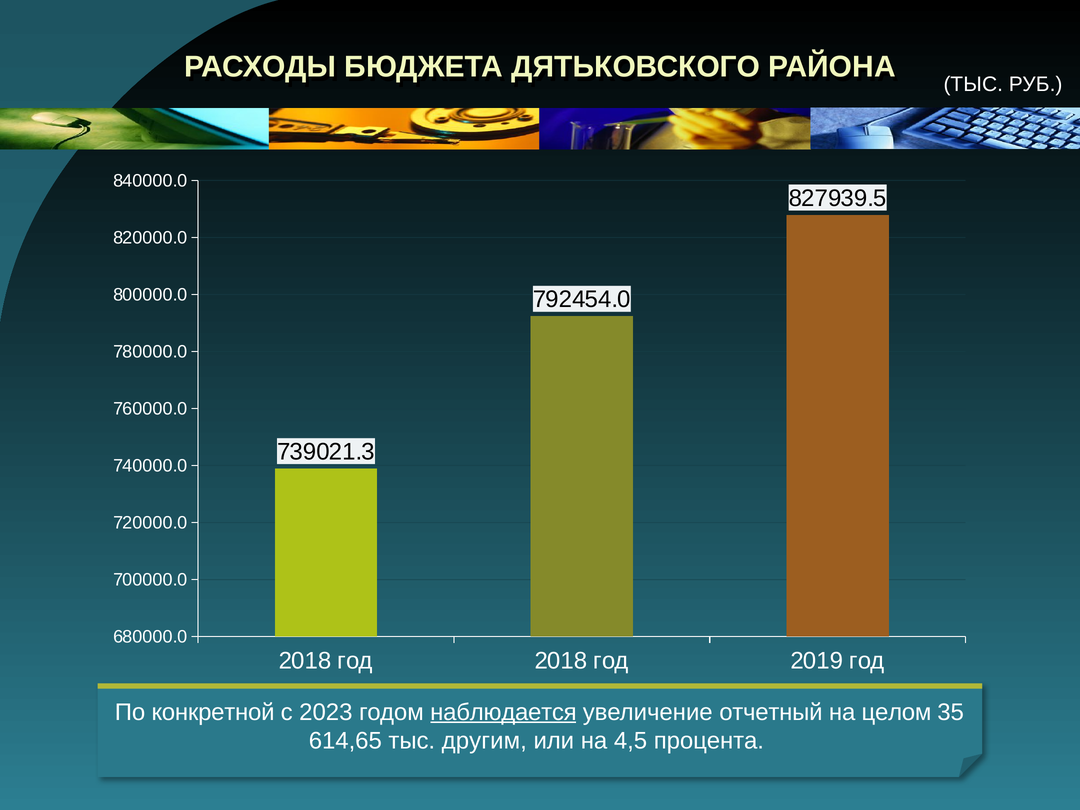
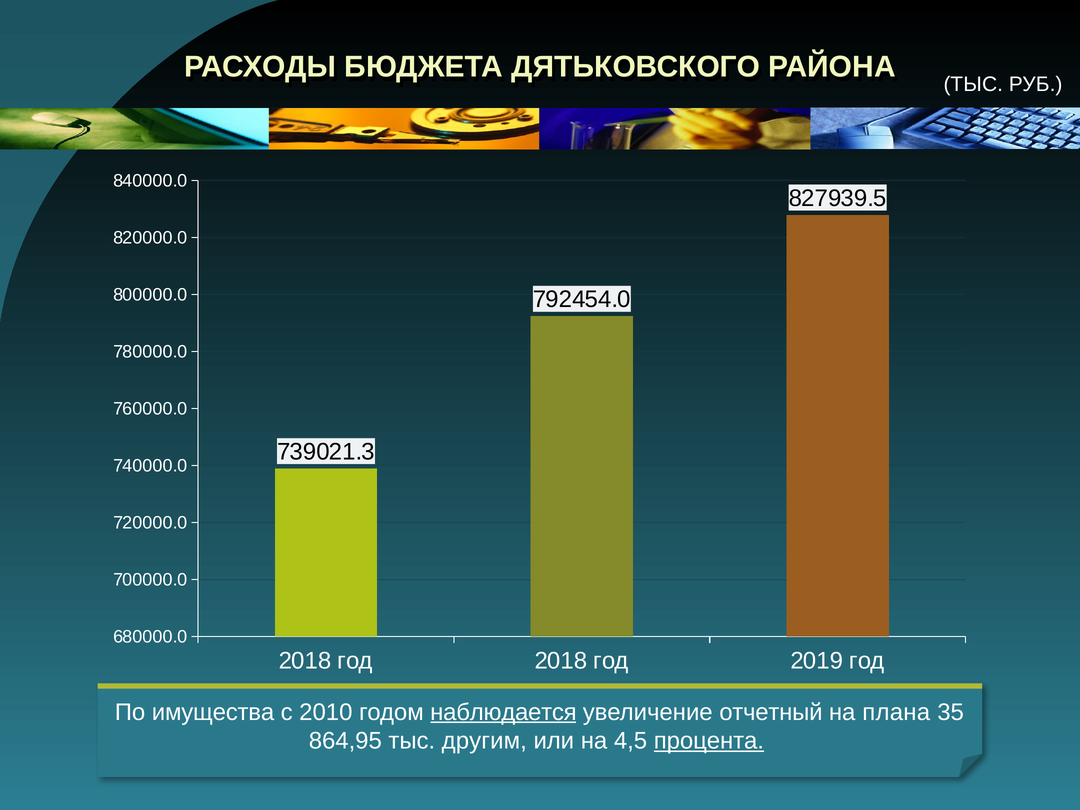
конкретной: конкретной -> имущества (213, 712)
2023: 2023 -> 2010 (326, 712)
целом: целом -> плана (896, 712)
614,65: 614,65 -> 864,95 (345, 741)
процента underline: none -> present (709, 741)
